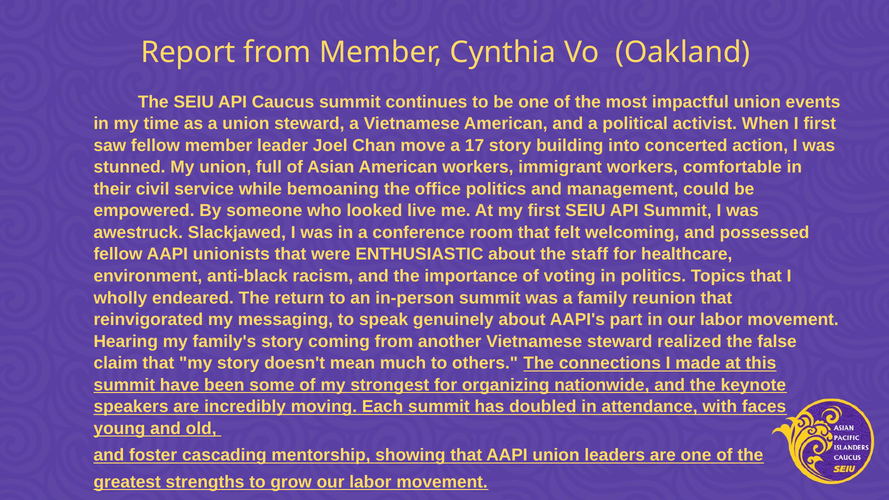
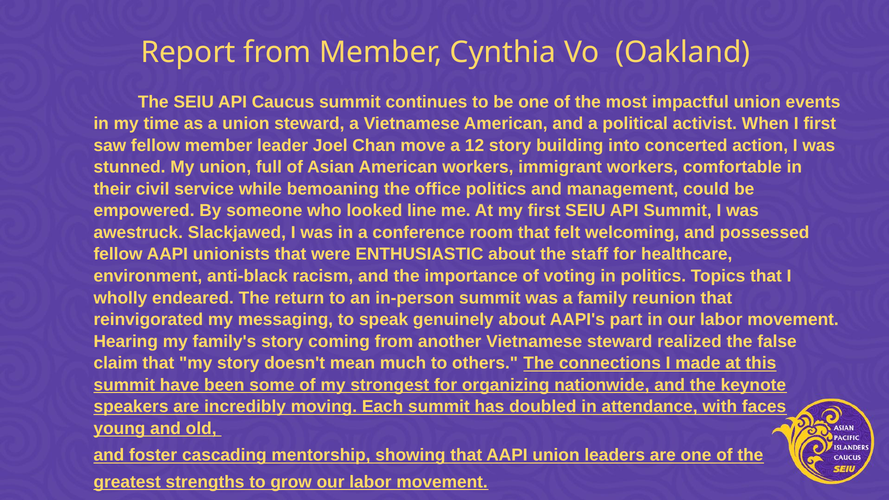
17: 17 -> 12 (474, 145)
live: live -> line (422, 211)
